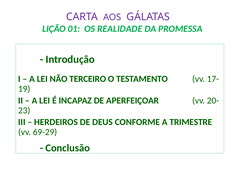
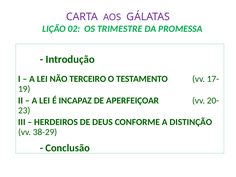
01: 01 -> 02 (74, 29)
REALIDADE: REALIDADE -> TRIMESTRE (120, 29)
TRIMESTRE: TRIMESTRE -> DISTINÇÃO (191, 122)
69-29: 69-29 -> 38-29 (45, 132)
